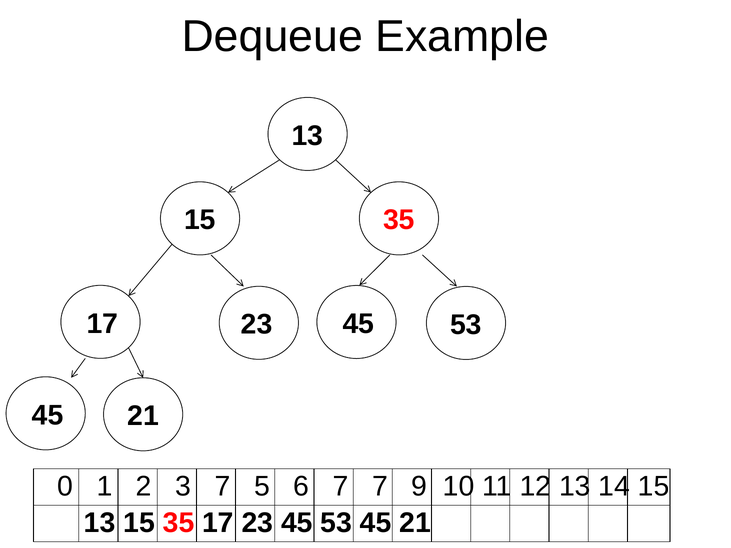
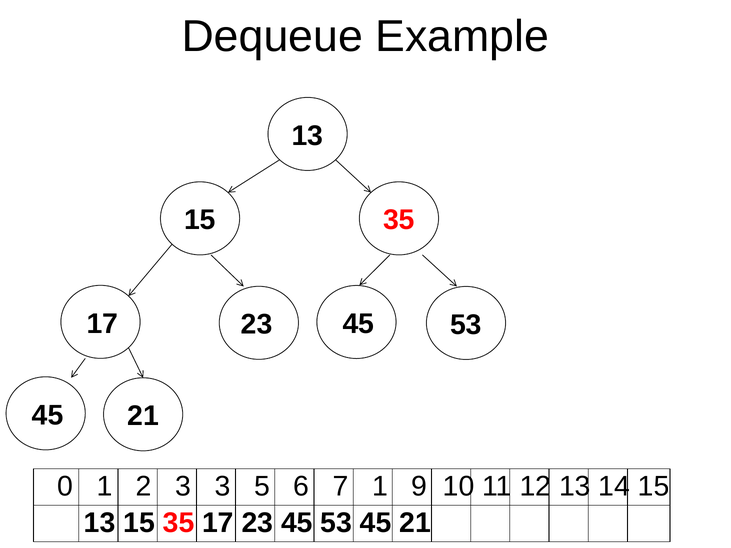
3 7: 7 -> 3 (223, 486)
7 7: 7 -> 1 (380, 486)
